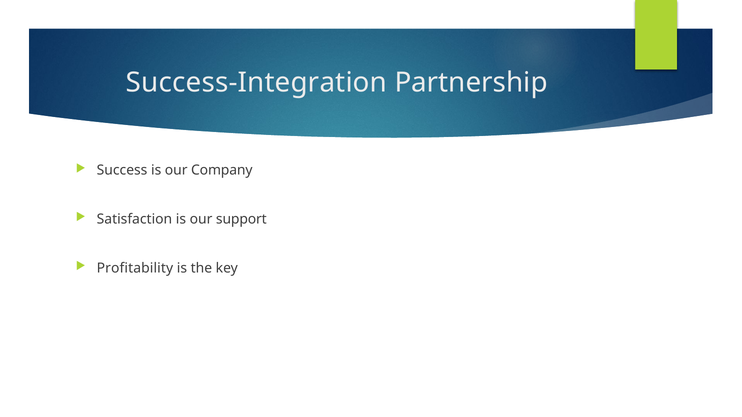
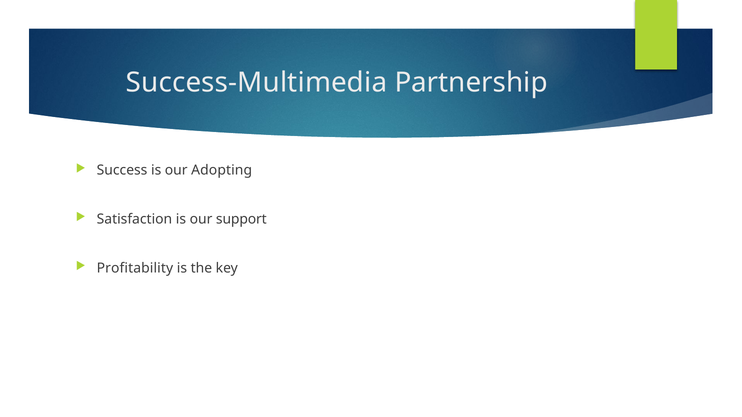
Success-Integration: Success-Integration -> Success-Multimedia (257, 83)
Company: Company -> Adopting (222, 171)
